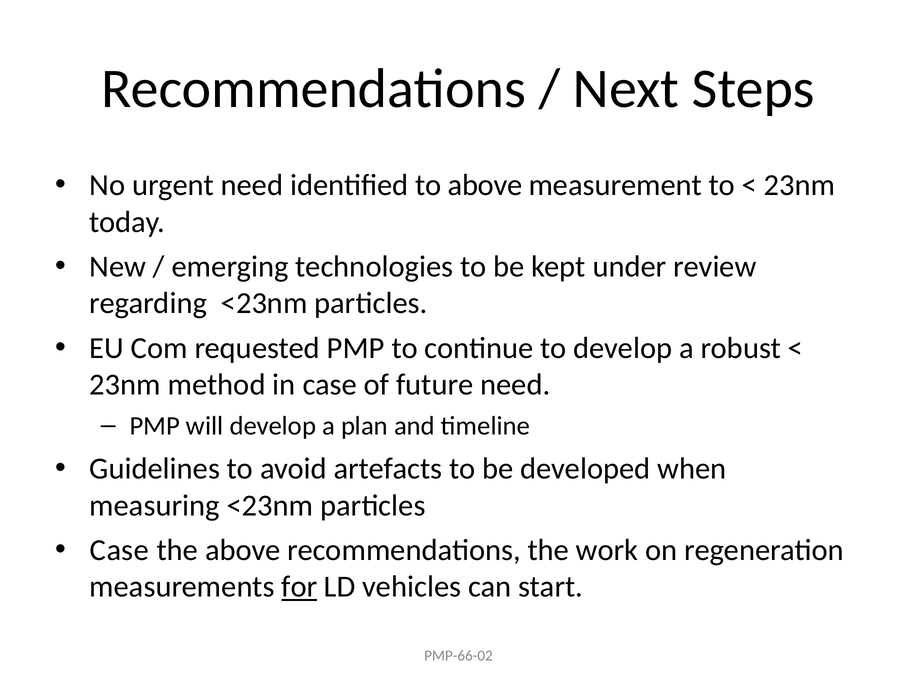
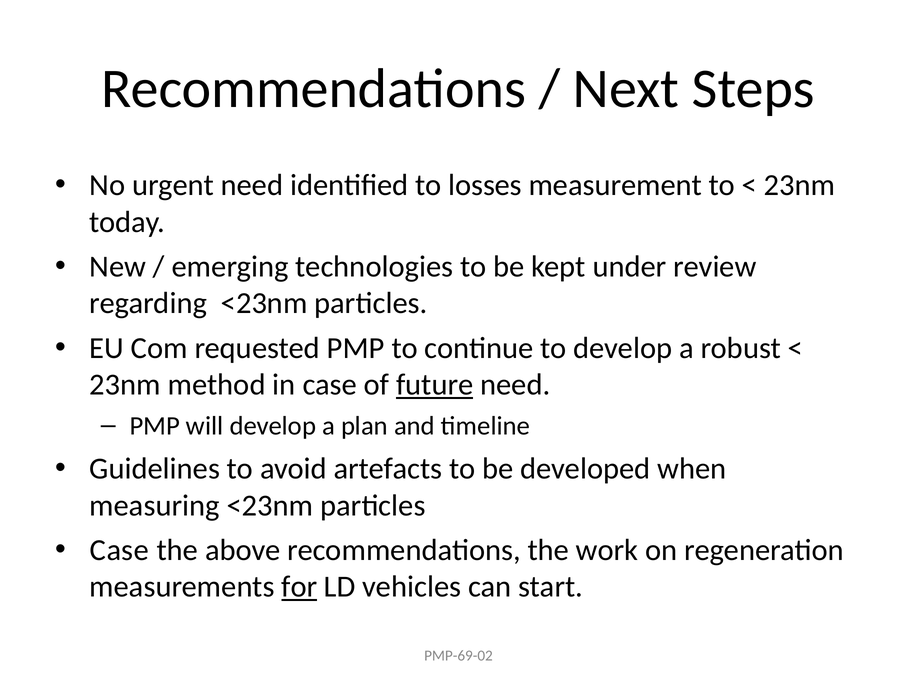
to above: above -> losses (485, 186)
future underline: none -> present (435, 385)
PMP-66-02: PMP-66-02 -> PMP-69-02 (458, 657)
